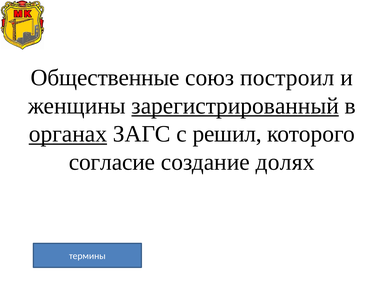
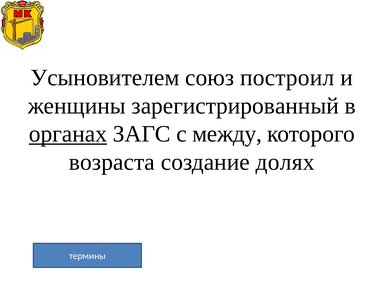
Общественные: Общественные -> Усыновителем (105, 78)
зарегистрированный underline: present -> none (235, 106)
решил: решил -> между (227, 134)
согласие: согласие -> возраста (112, 162)
